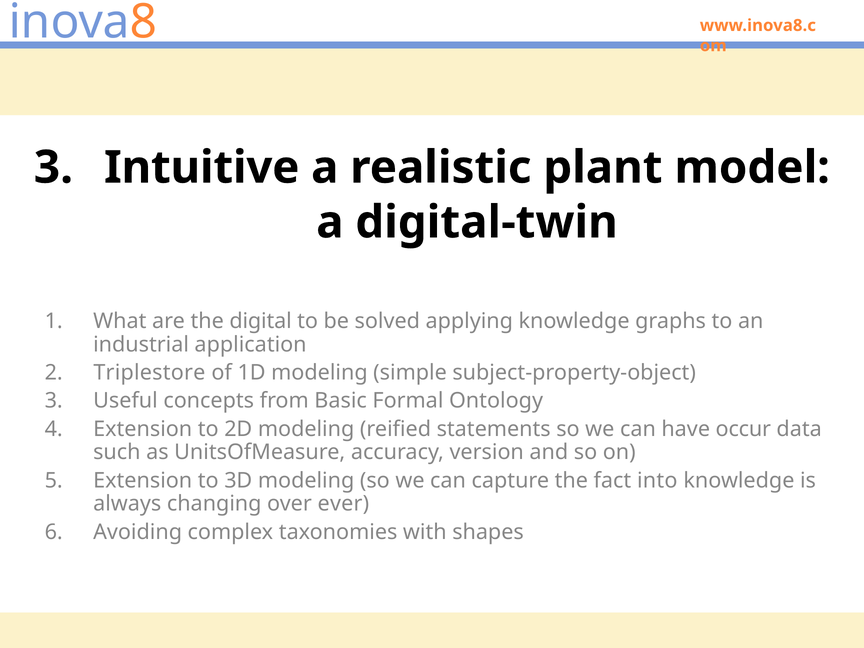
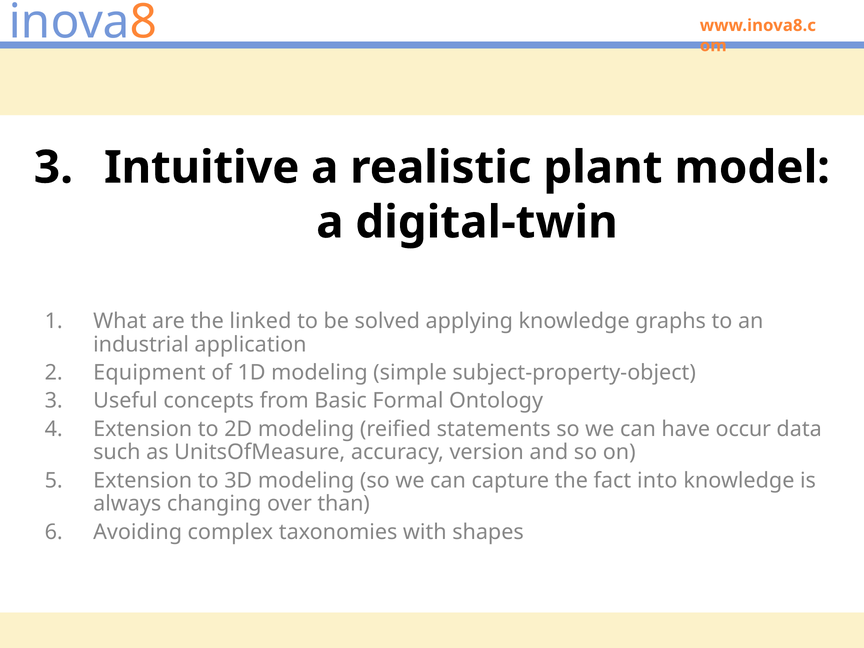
digital: digital -> linked (260, 321)
Triplestore: Triplestore -> Equipment (149, 373)
ever: ever -> than (344, 504)
